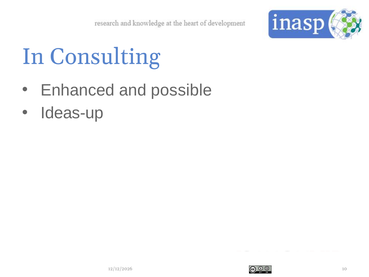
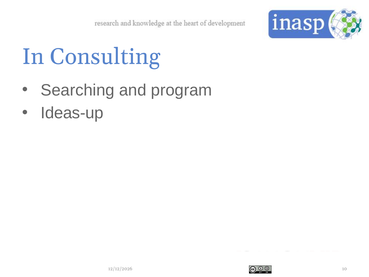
Enhanced: Enhanced -> Searching (78, 90)
possible: possible -> program (182, 90)
